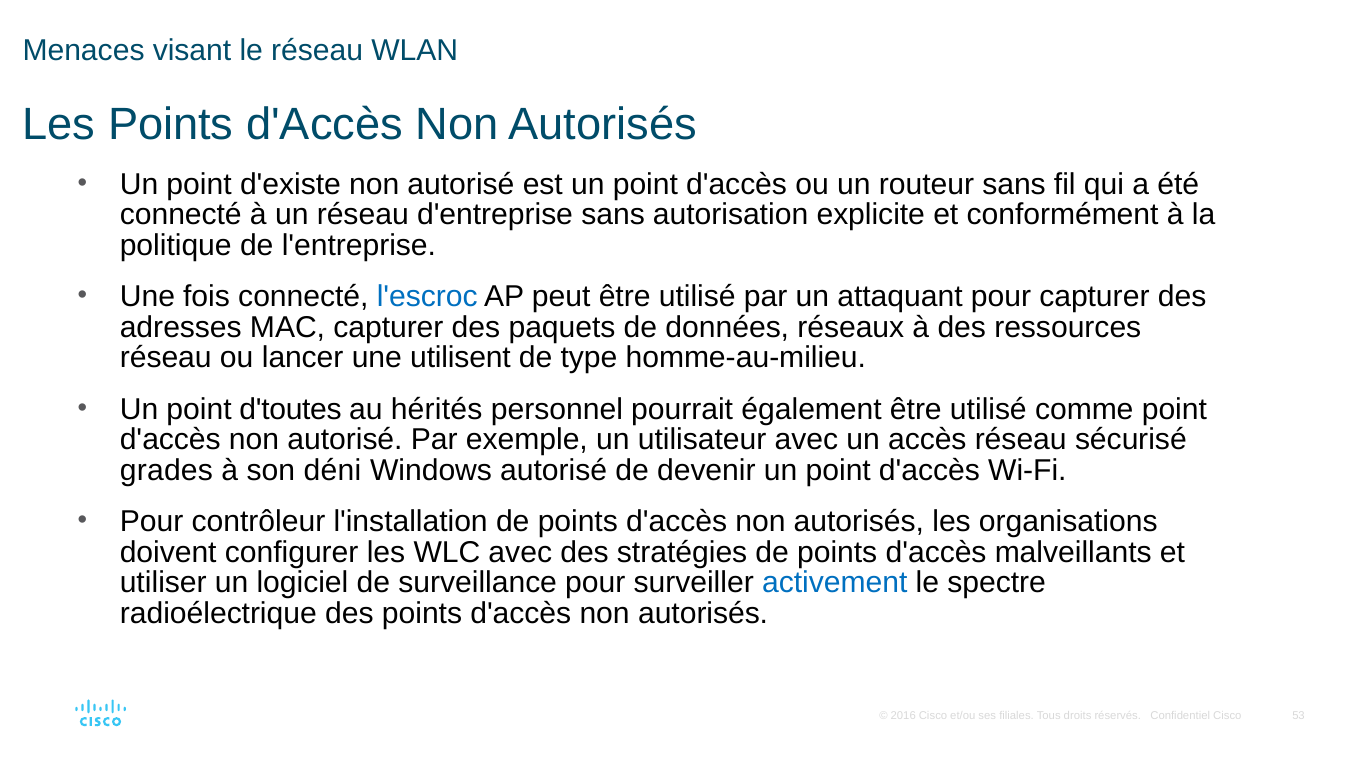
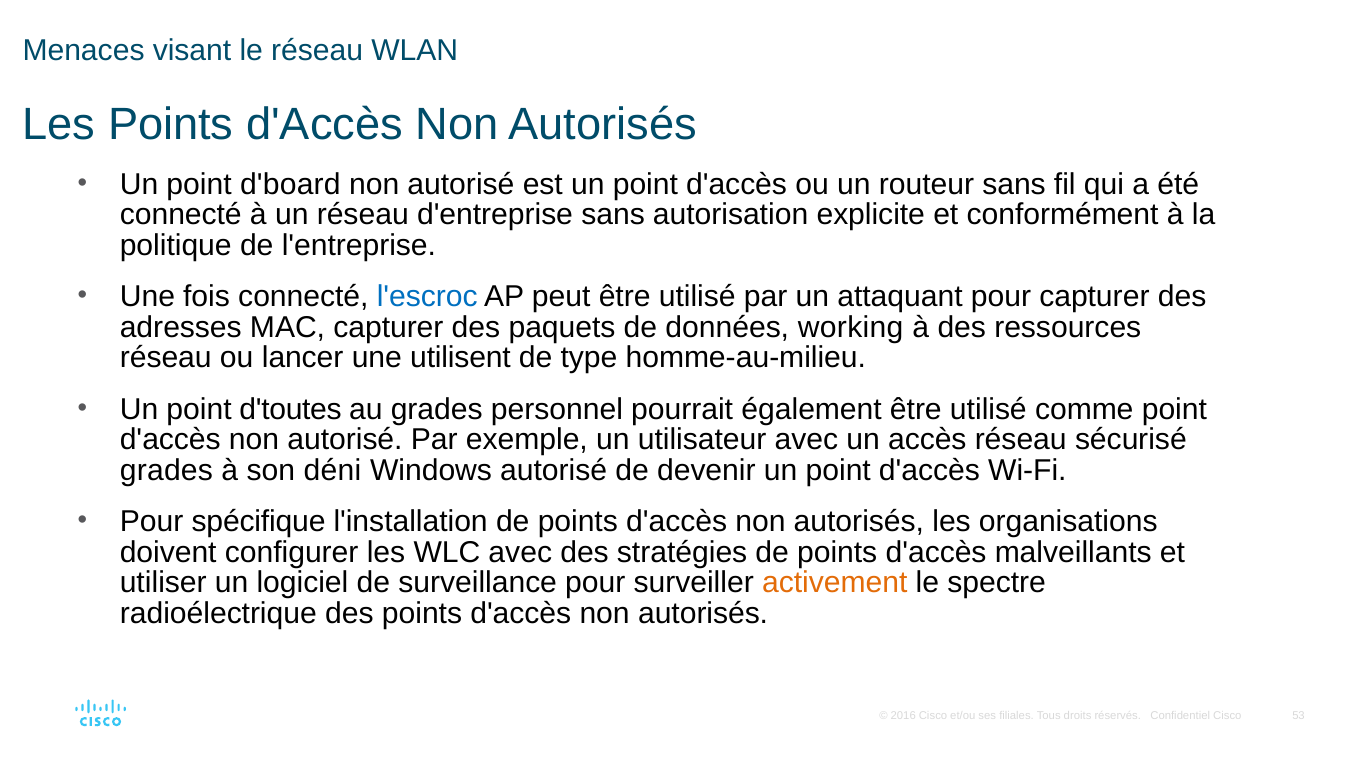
d'existe: d'existe -> d'board (290, 184)
réseaux: réseaux -> working (851, 327)
au hérités: hérités -> grades (437, 409)
contrôleur: contrôleur -> spécifique (259, 521)
activement colour: blue -> orange (835, 583)
